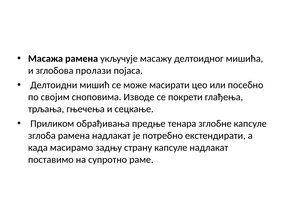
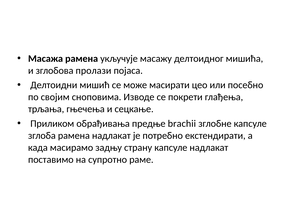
тенара: тенара -> brachii (182, 124)
